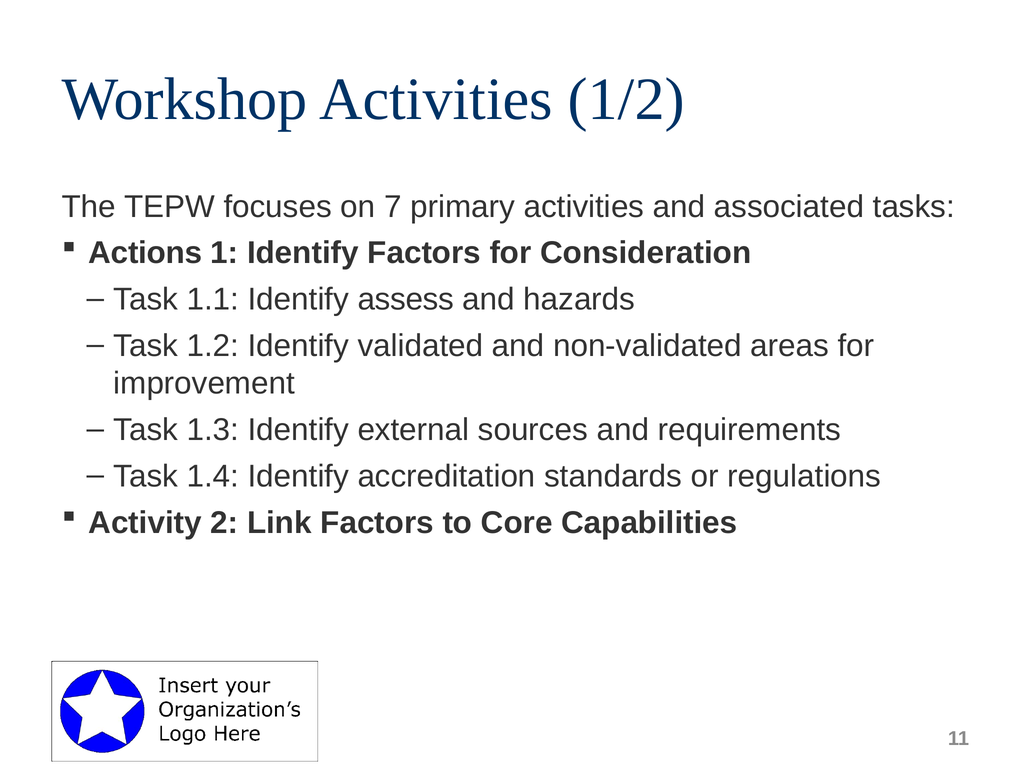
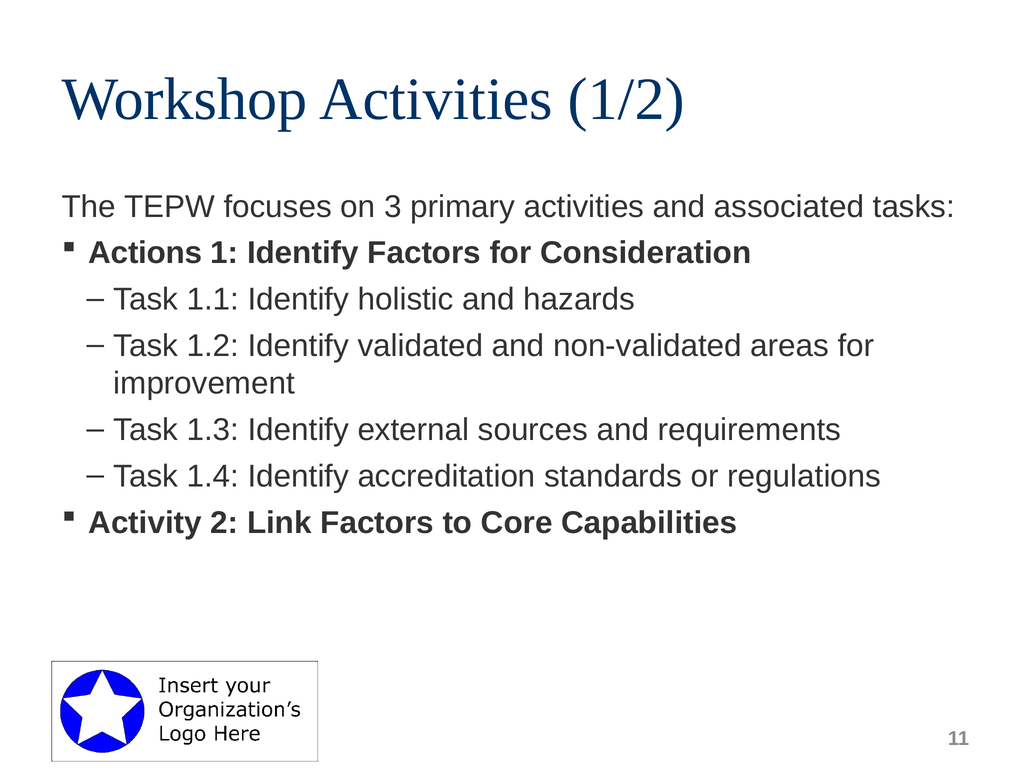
7: 7 -> 3 (393, 207)
assess: assess -> holistic (406, 299)
